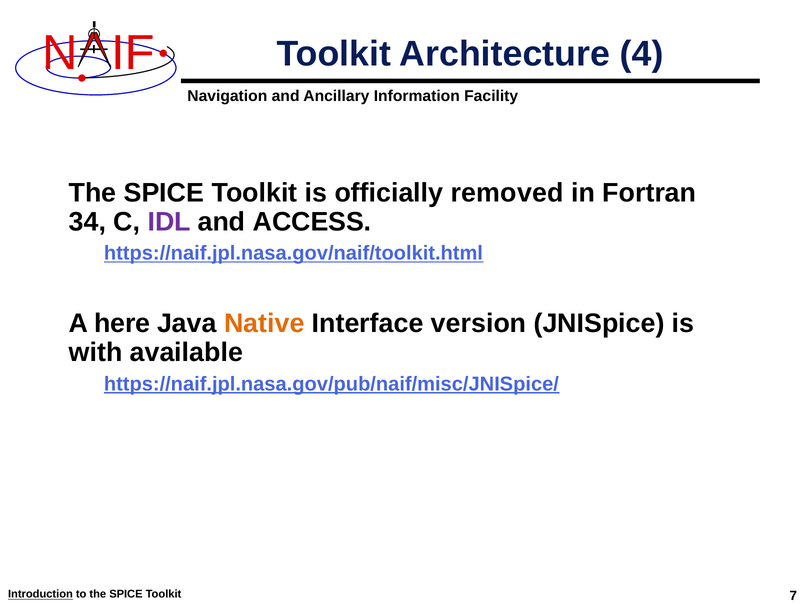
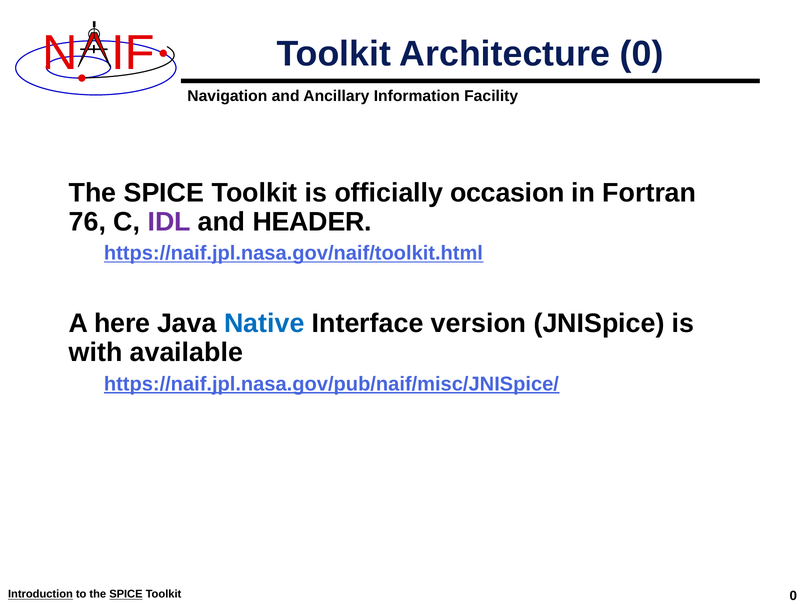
Architecture 4: 4 -> 0 (642, 54)
removed: removed -> occasion (507, 193)
34: 34 -> 76 (87, 222)
ACCESS: ACCESS -> HEADER (312, 222)
Native colour: orange -> blue (264, 324)
SPICE underline: none -> present (126, 594)
Toolkit 7: 7 -> 0 (793, 596)
